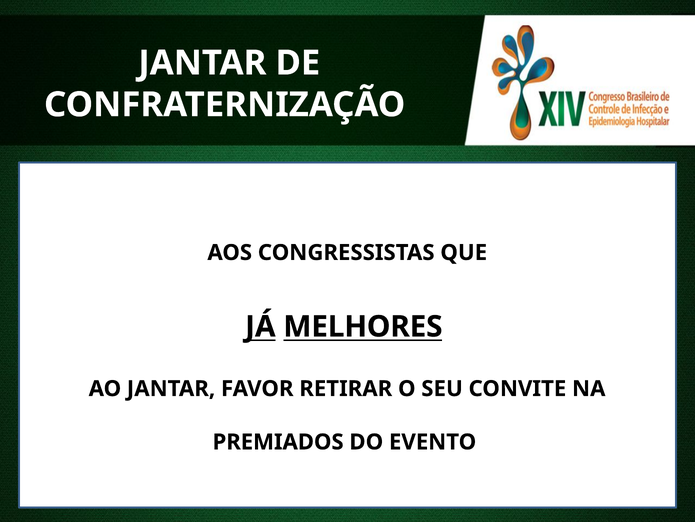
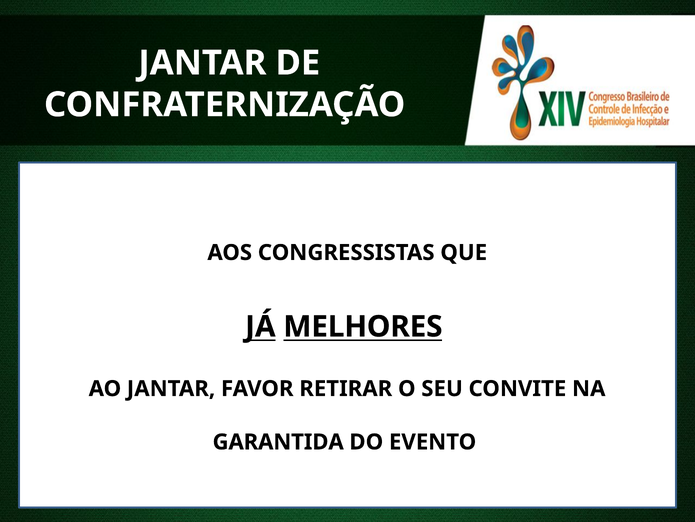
PREMIADOS: PREMIADOS -> GARANTIDA (278, 441)
